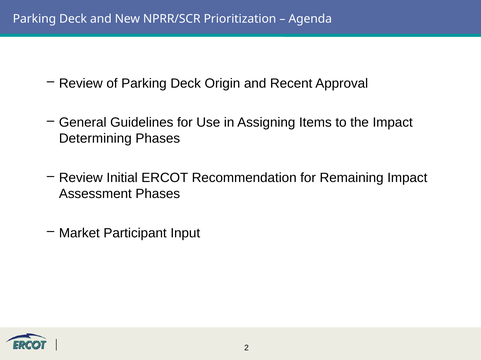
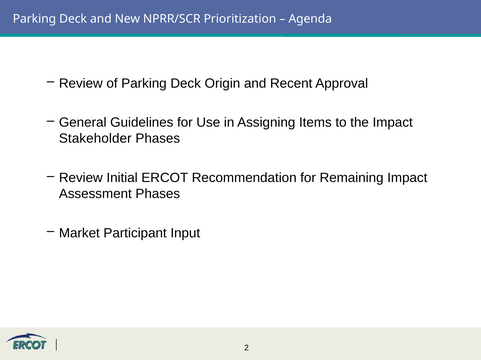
Determining: Determining -> Stakeholder (95, 139)
